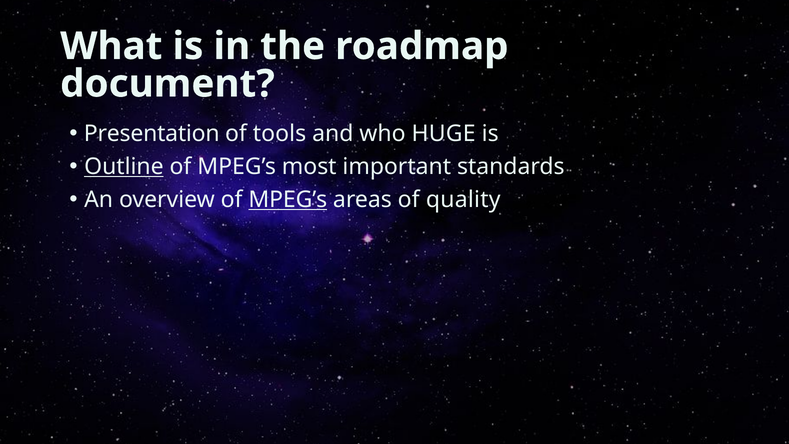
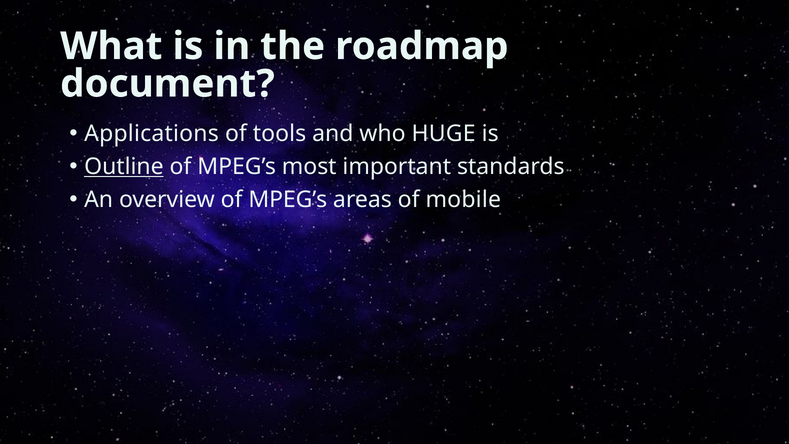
Presentation: Presentation -> Applications (152, 133)
MPEG’s underline: present -> none (288, 200)
quality: quality -> mobile (463, 200)
